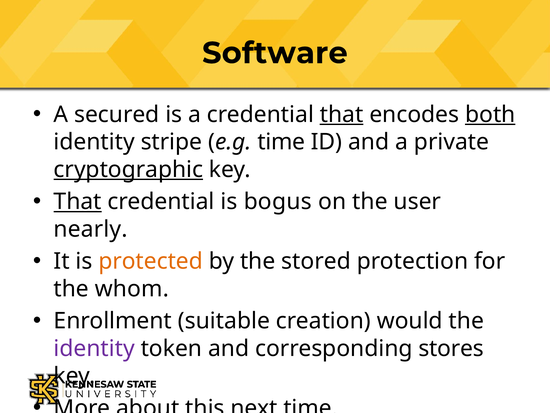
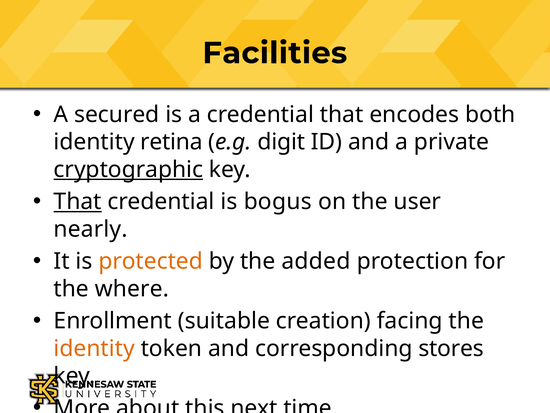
Software: Software -> Facilities (275, 53)
that underline: present -> none (342, 114)
both underline: present -> none (490, 114)
stripe: stripe -> retina (172, 142)
e.g time: time -> digit (281, 142)
stored: stored -> added (316, 261)
whom: whom -> where (132, 289)
would: would -> facing (410, 321)
identity colour: purple -> orange (94, 348)
